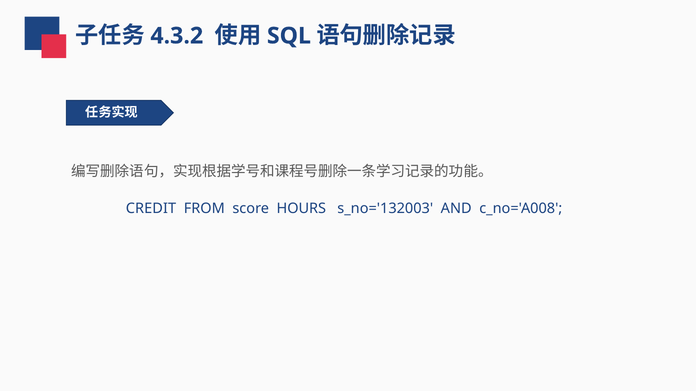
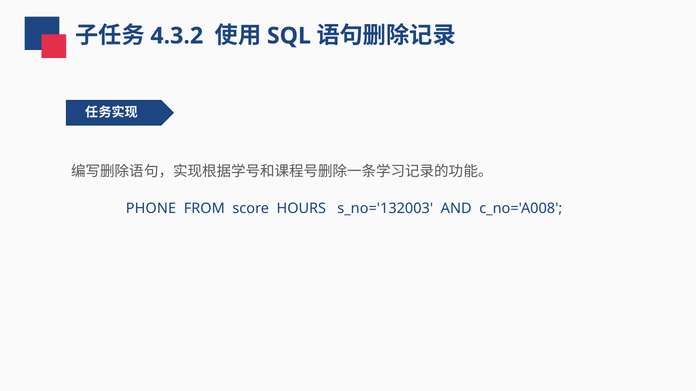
CREDIT: CREDIT -> PHONE (151, 209)
